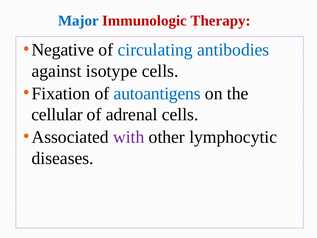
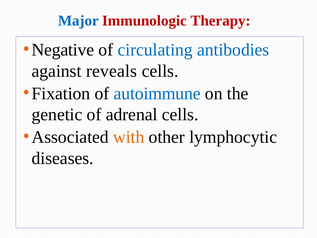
isotype: isotype -> reveals (112, 71)
autoantigens: autoantigens -> autoimmune (157, 93)
cellular: cellular -> genetic (57, 115)
with colour: purple -> orange (129, 137)
